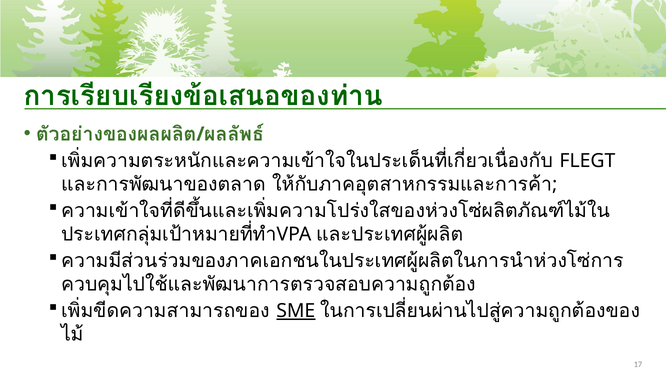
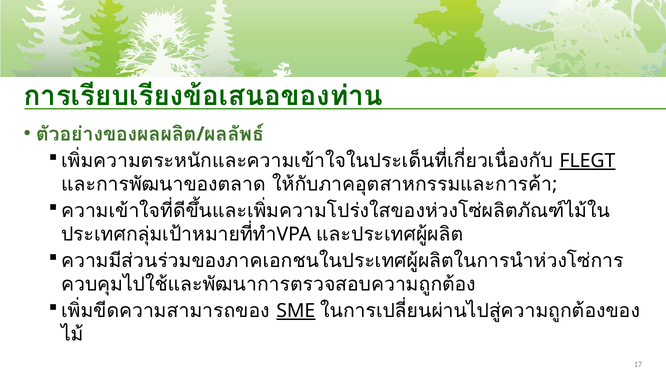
FLEGT underline: none -> present (587, 161)
